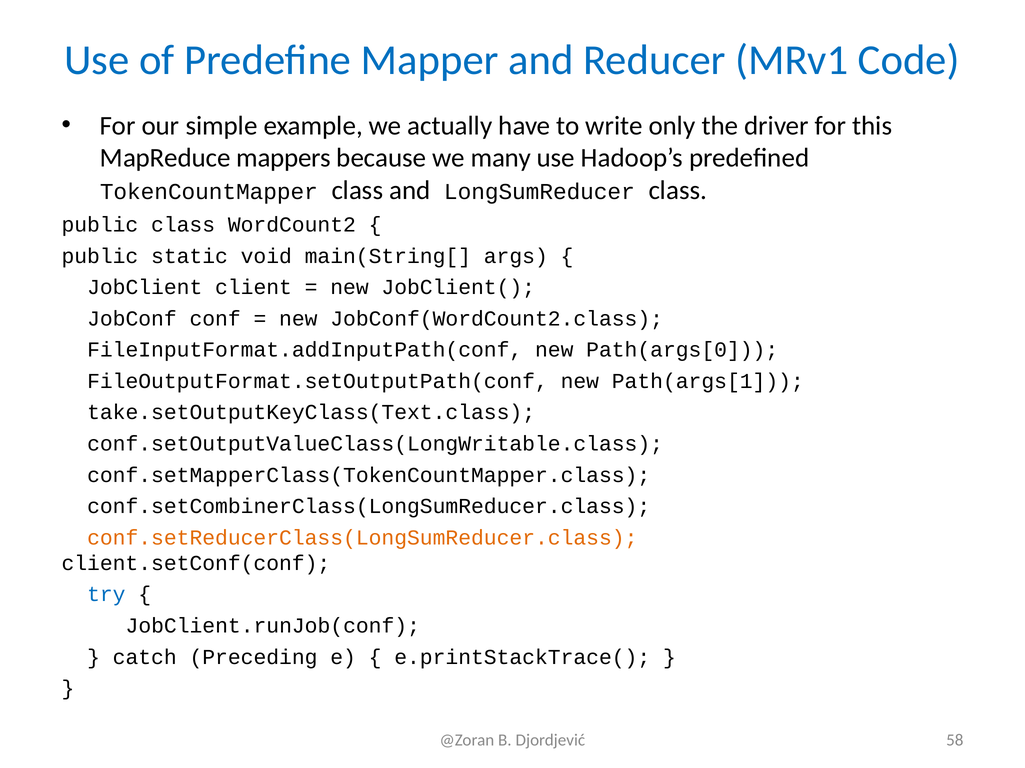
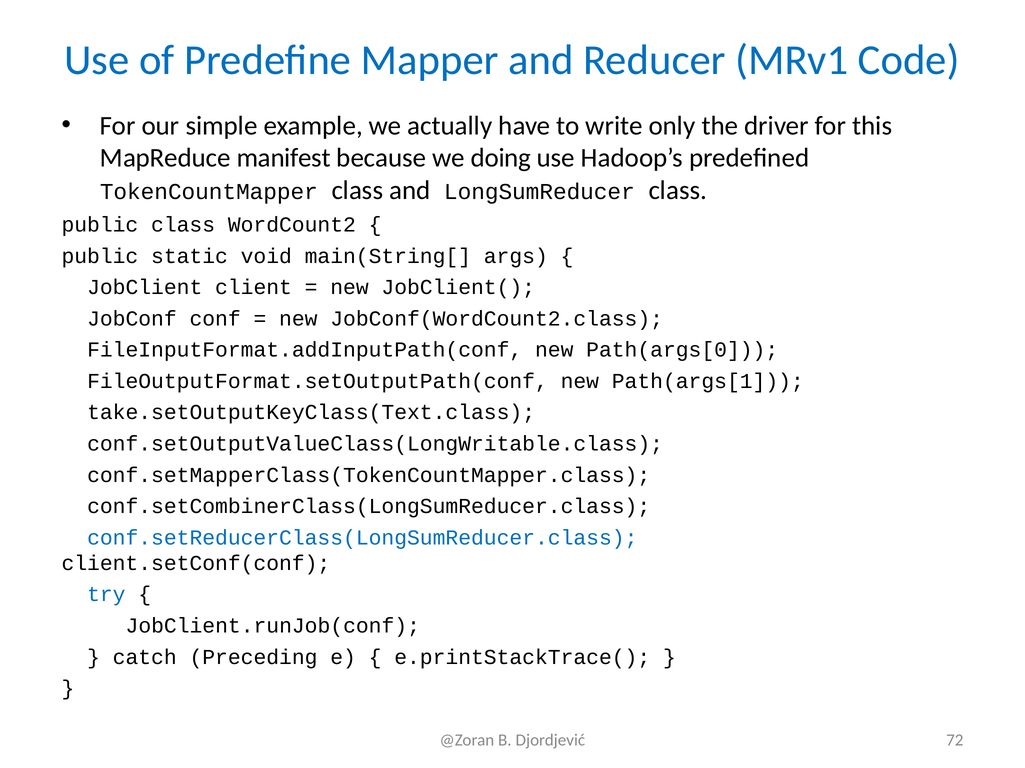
mappers: mappers -> manifest (284, 158)
many: many -> doing (501, 158)
conf.setReducerClass(LongSumReducer.class colour: orange -> blue (362, 538)
58: 58 -> 72 (955, 741)
